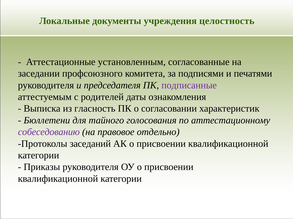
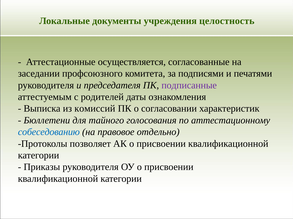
установленным: установленным -> осуществляется (132, 62)
гласность: гласность -> комиссий (95, 109)
собеседованию colour: purple -> blue (49, 132)
заседаний: заседаний -> позволяет (90, 144)
